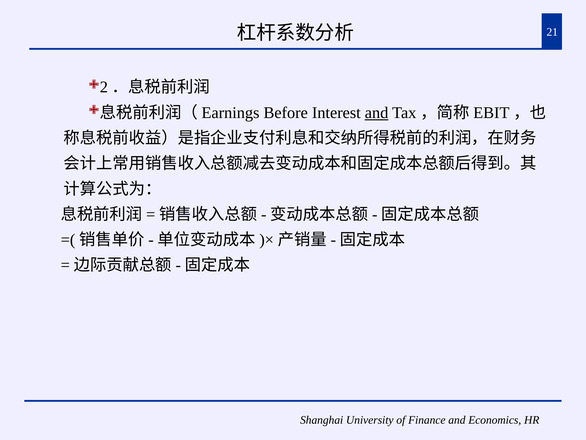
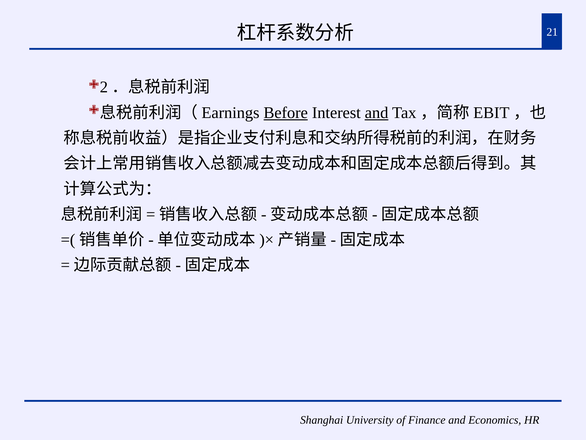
Before underline: none -> present (286, 113)
